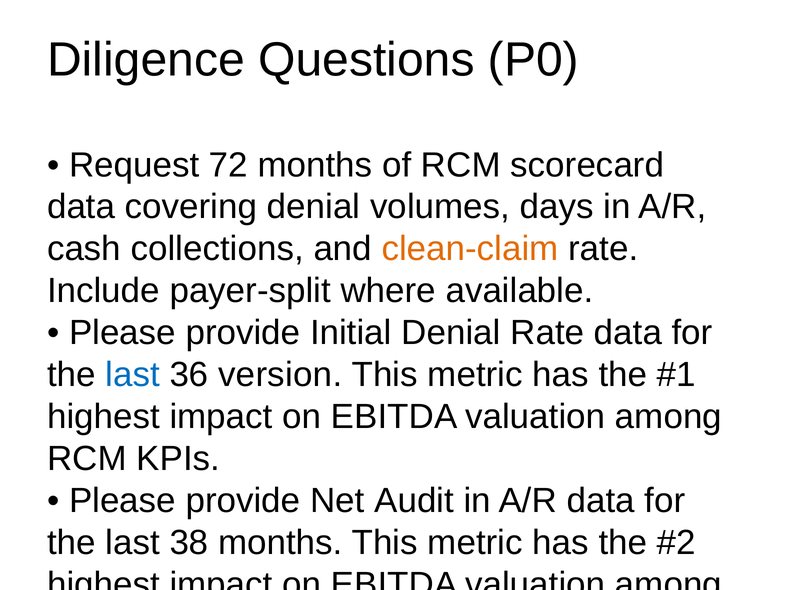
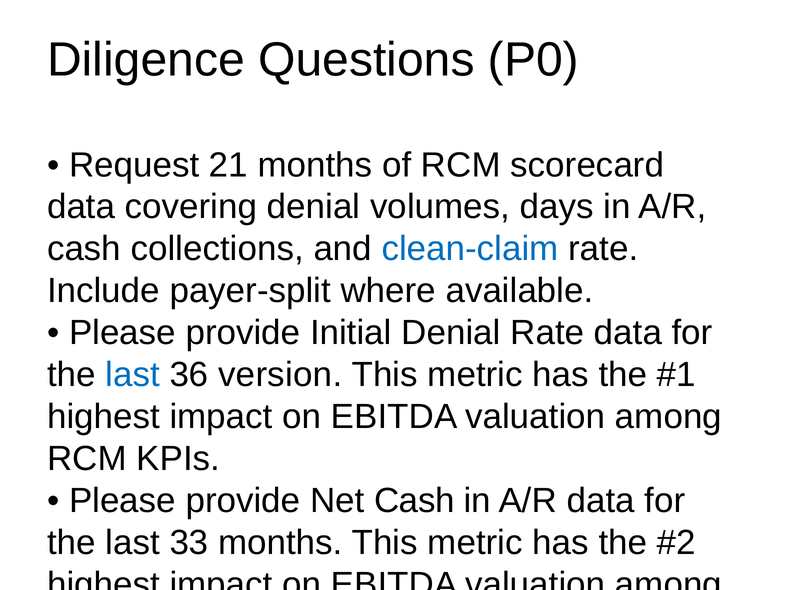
72: 72 -> 21 (228, 165)
clean-claim colour: orange -> blue (470, 249)
Net Audit: Audit -> Cash (414, 501)
38: 38 -> 33 (189, 543)
